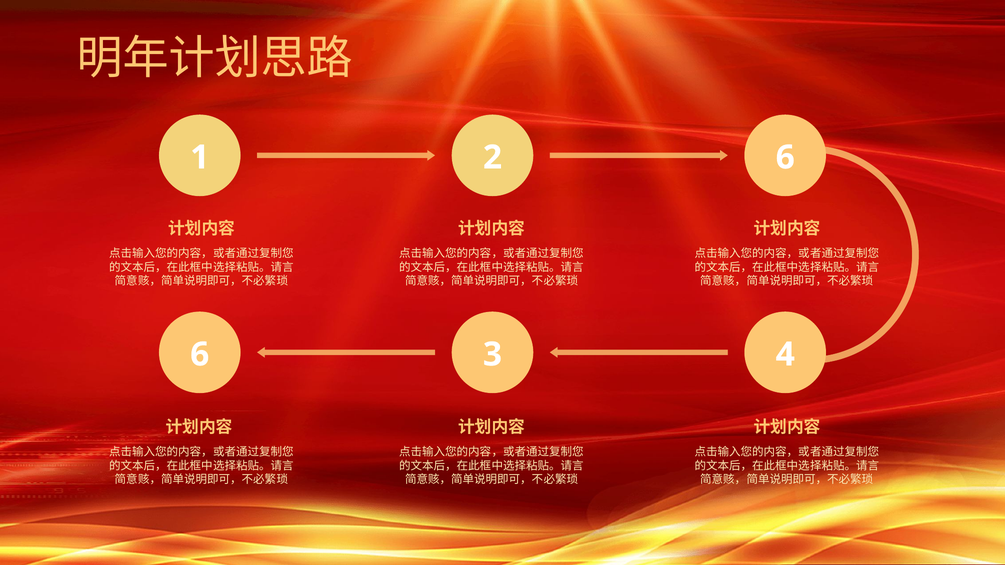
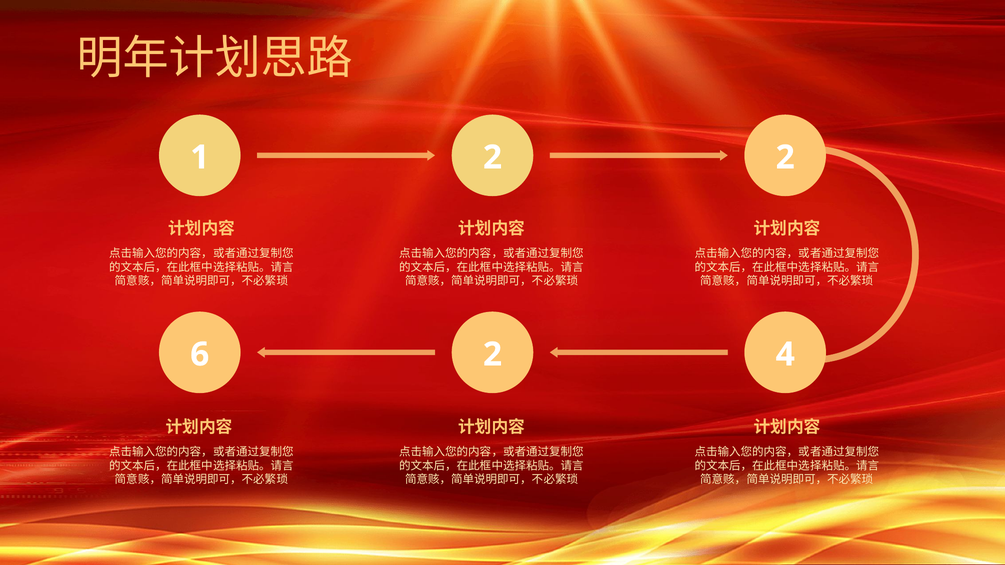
2 6: 6 -> 2 (785, 158)
6 3: 3 -> 2 (493, 355)
